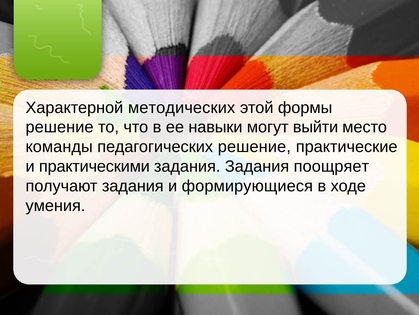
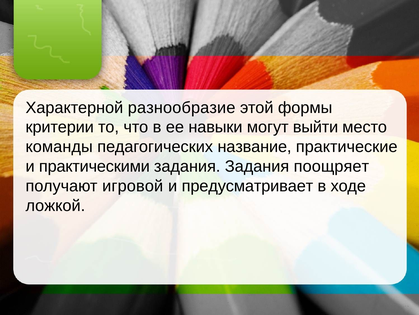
методических: методических -> разнообразие (182, 107)
решение: решение -> критерии (60, 127)
педагогических решение: решение -> название (255, 147)
получают задания: задания -> игровой (133, 186)
формирующиеся: формирующиеся -> предусматривает (247, 186)
умения: умения -> ложкой (55, 205)
